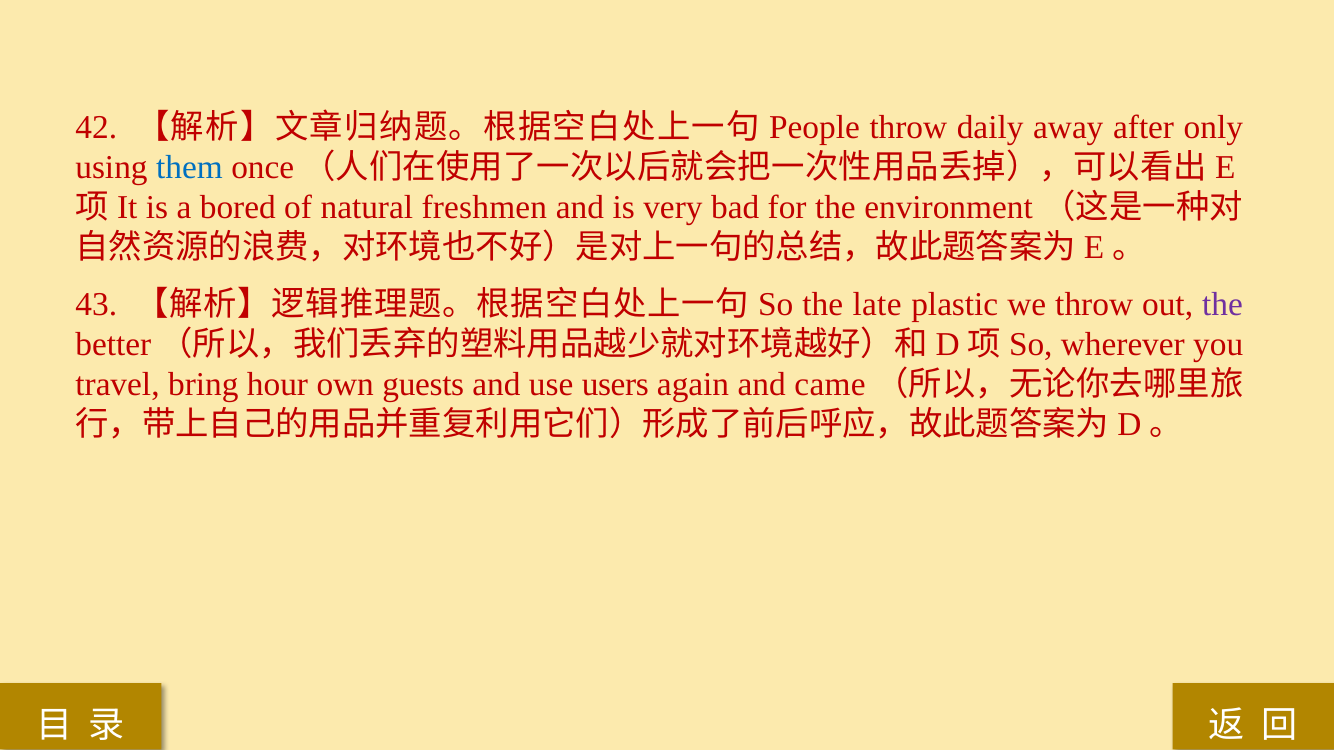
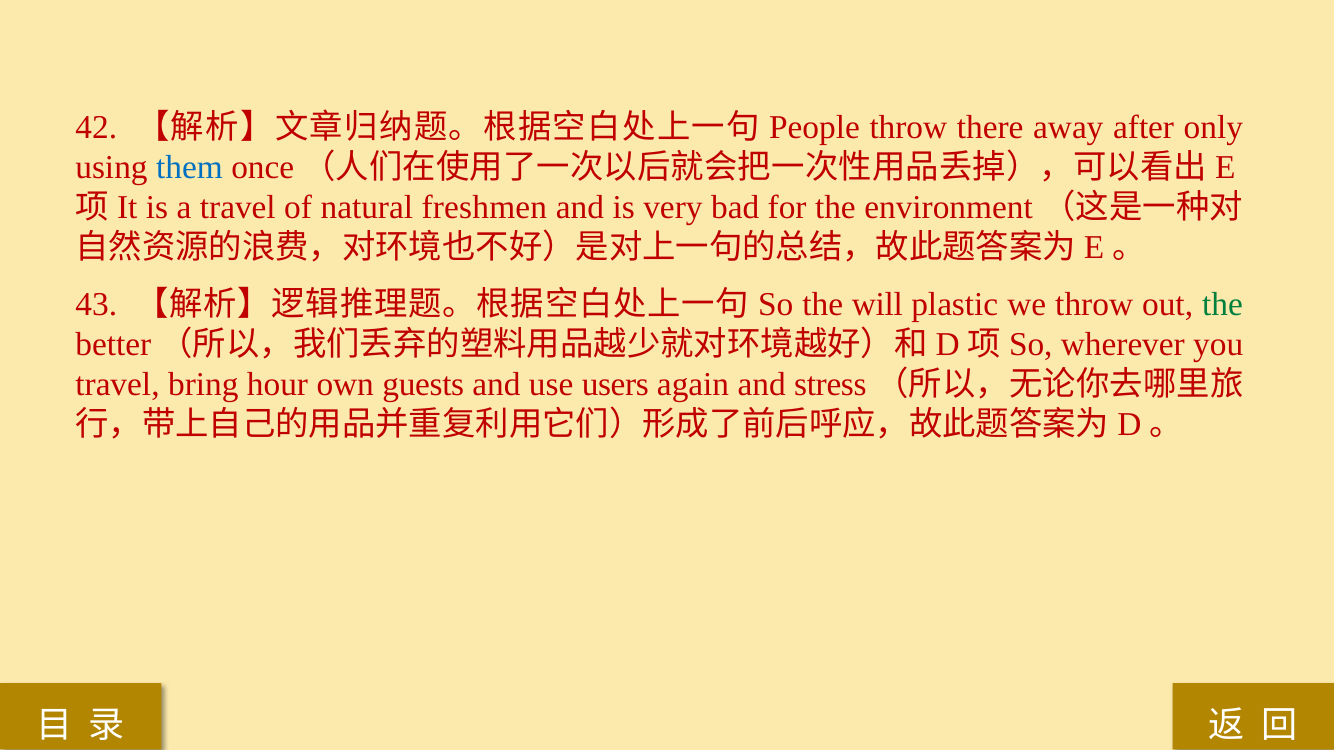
daily: daily -> there (990, 128)
a bored: bored -> travel (238, 208)
late: late -> will (877, 304)
the colour: purple -> green (1223, 304)
came: came -> stress (830, 384)
